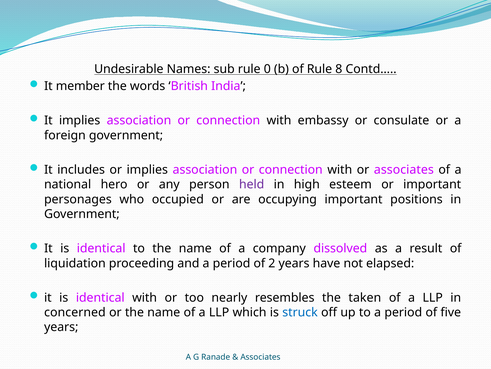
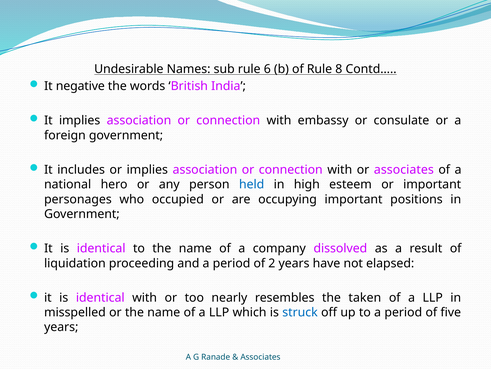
0: 0 -> 6 (267, 69)
member: member -> negative (80, 86)
held colour: purple -> blue (252, 184)
concerned: concerned -> misspelled (75, 312)
